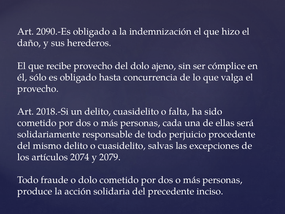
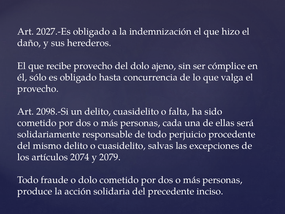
2090.-Es: 2090.-Es -> 2027.-Es (54, 32)
2018.-Si: 2018.-Si -> 2098.-Si (52, 111)
